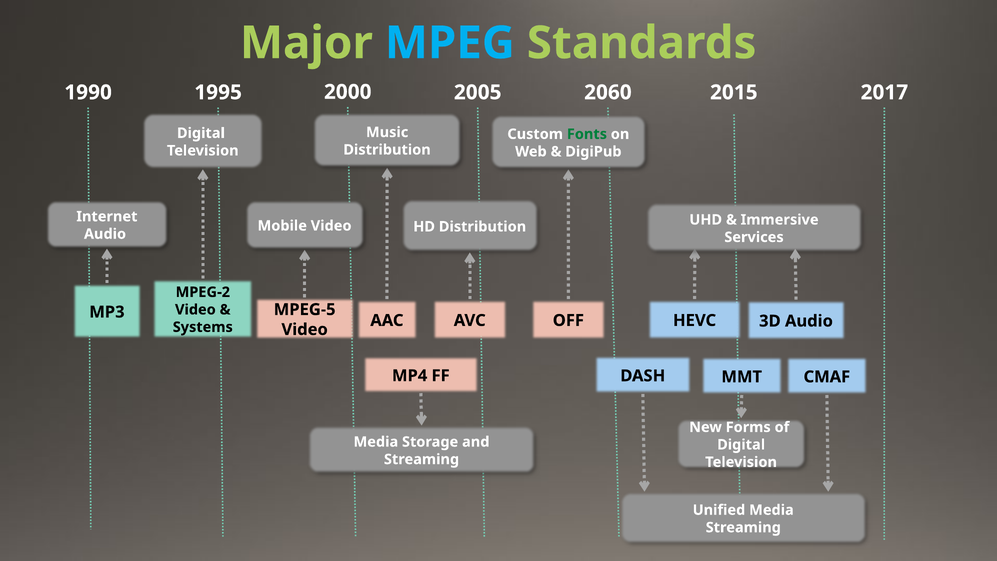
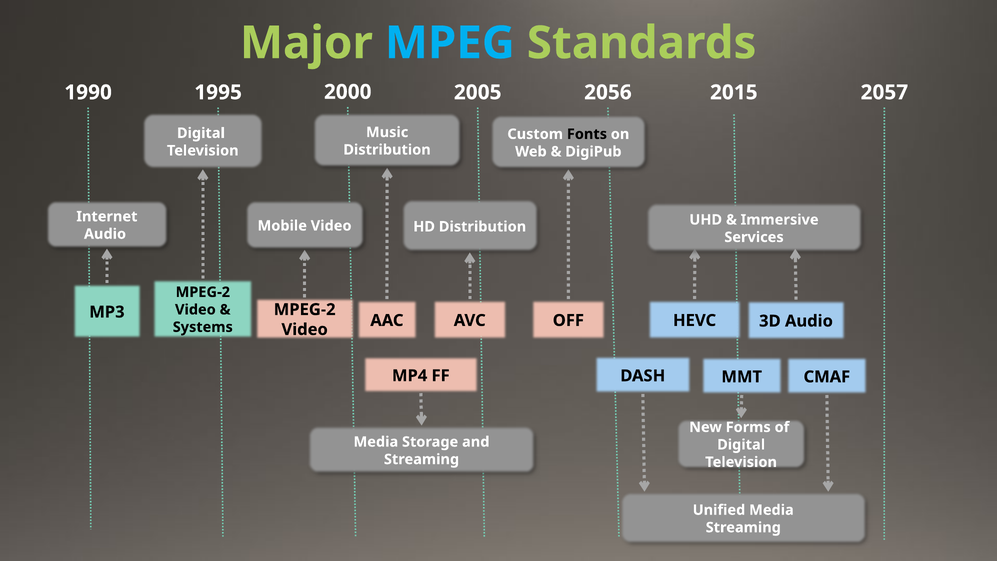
2060: 2060 -> 2056 (608, 92)
2017: 2017 -> 2057 (884, 92)
Fonts colour: green -> black (587, 134)
MPEG-5: MPEG-5 -> MPEG-2 (305, 309)
